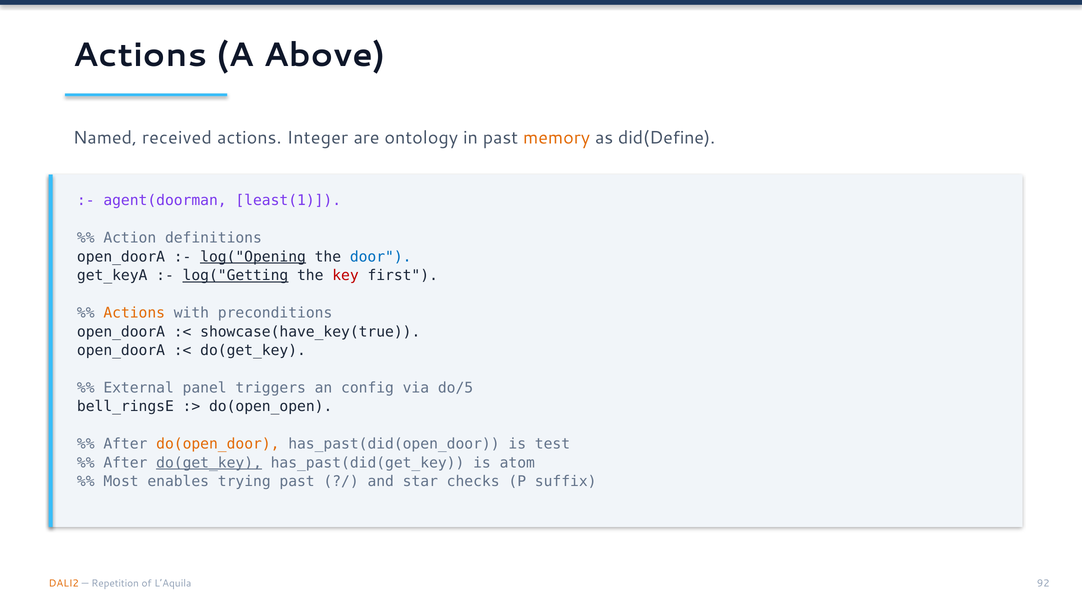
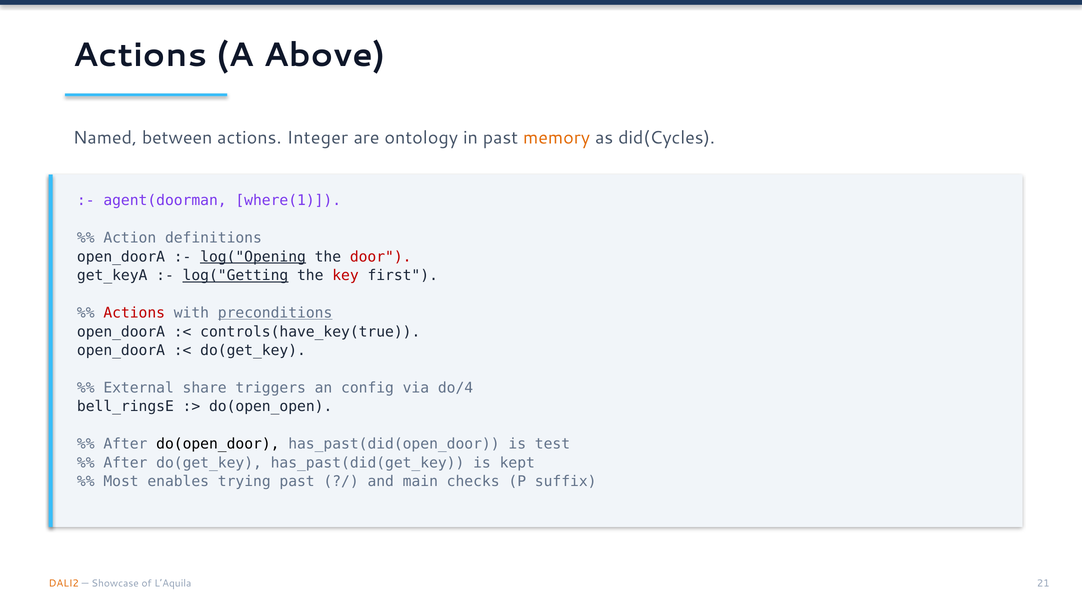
received: received -> between (177, 138)
did(Define: did(Define -> did(Cycles (667, 138)
least(1: least(1 -> where(1 (288, 200)
door colour: blue -> red (381, 257)
Actions colour: orange -> red (134, 313)
preconditions underline: none -> present (275, 313)
showcase(have_key(true: showcase(have_key(true -> controls(have_key(true (310, 332)
panel: panel -> share (205, 388)
do/5: do/5 -> do/4 (456, 388)
do(open_door colour: orange -> black (218, 444)
do(get_key underline: present -> none (209, 463)
atom: atom -> kept (517, 463)
star: star -> main (420, 481)
Repetition: Repetition -> Showcase (115, 583)
92: 92 -> 21 (1043, 583)
